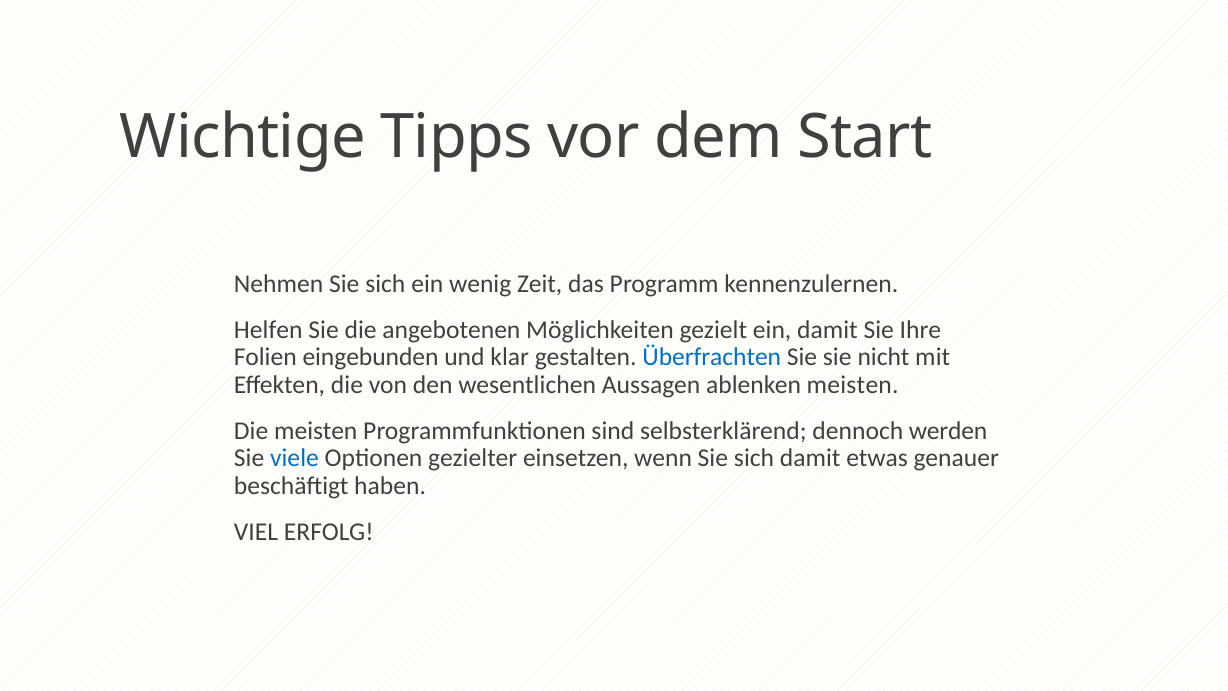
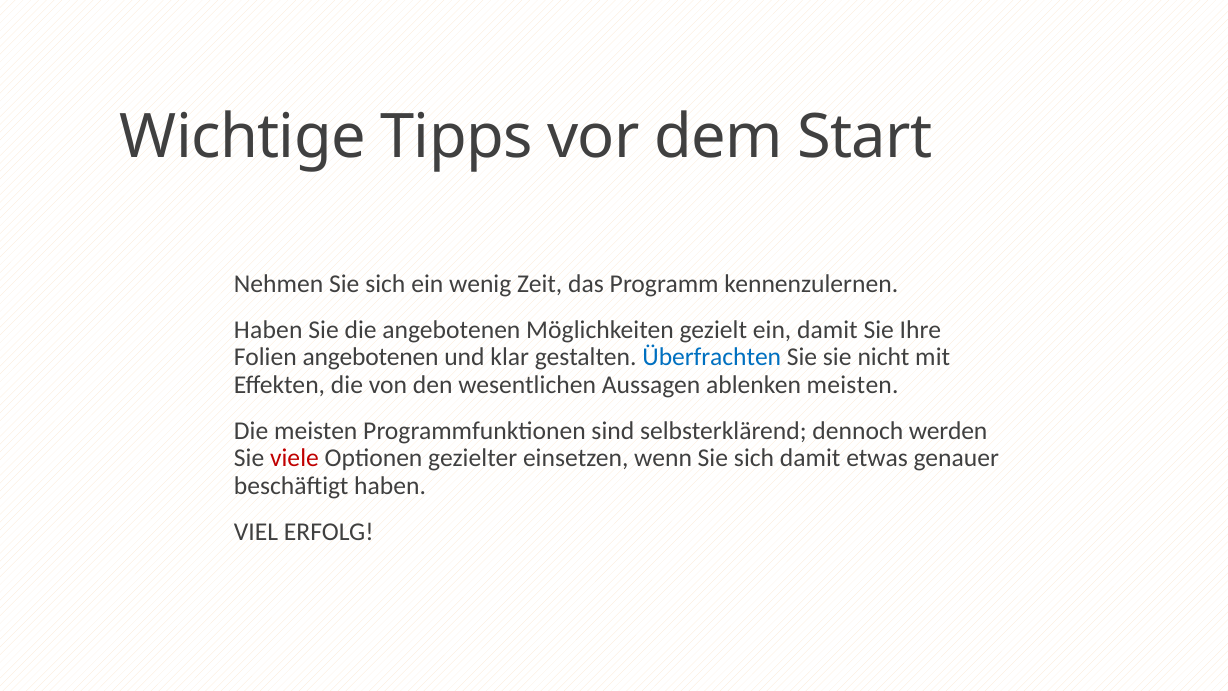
Helfen: Helfen -> Haben (268, 330)
Folien eingebunden: eingebunden -> angebotenen (371, 357)
viele colour: blue -> red (294, 458)
